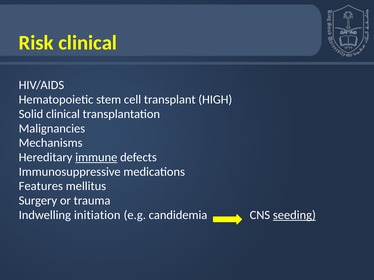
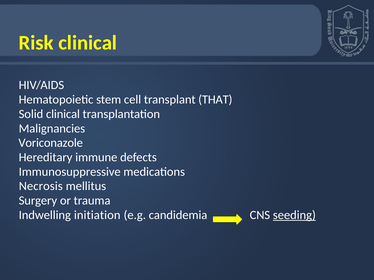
HIGH: HIGH -> THAT (215, 100)
Mechanisms: Mechanisms -> Voriconazole (51, 143)
immune underline: present -> none (96, 158)
Features: Features -> Necrosis (41, 186)
